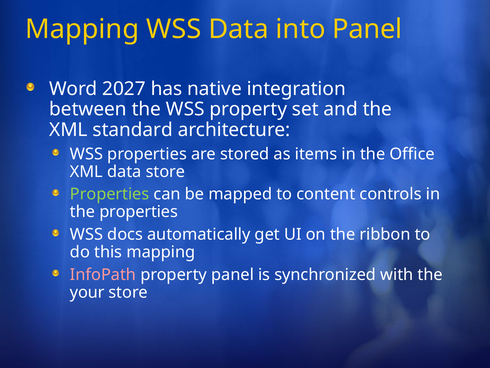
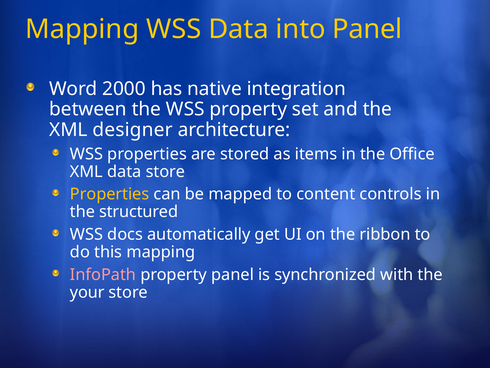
2027: 2027 -> 2000 (124, 89)
standard: standard -> designer (133, 130)
Properties colour: light green -> yellow (110, 194)
the properties: properties -> structured (139, 212)
